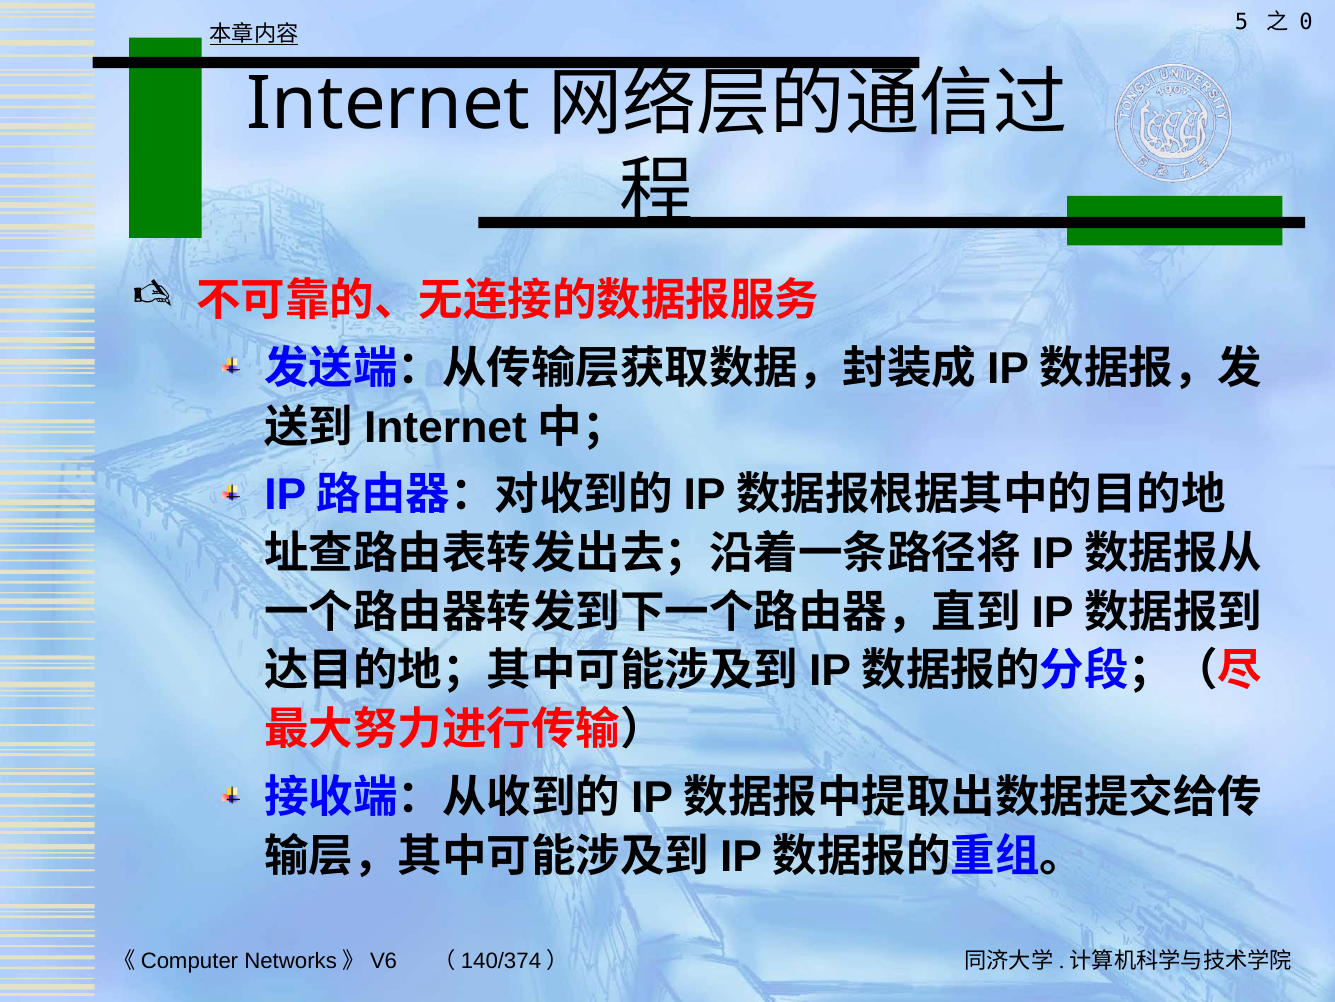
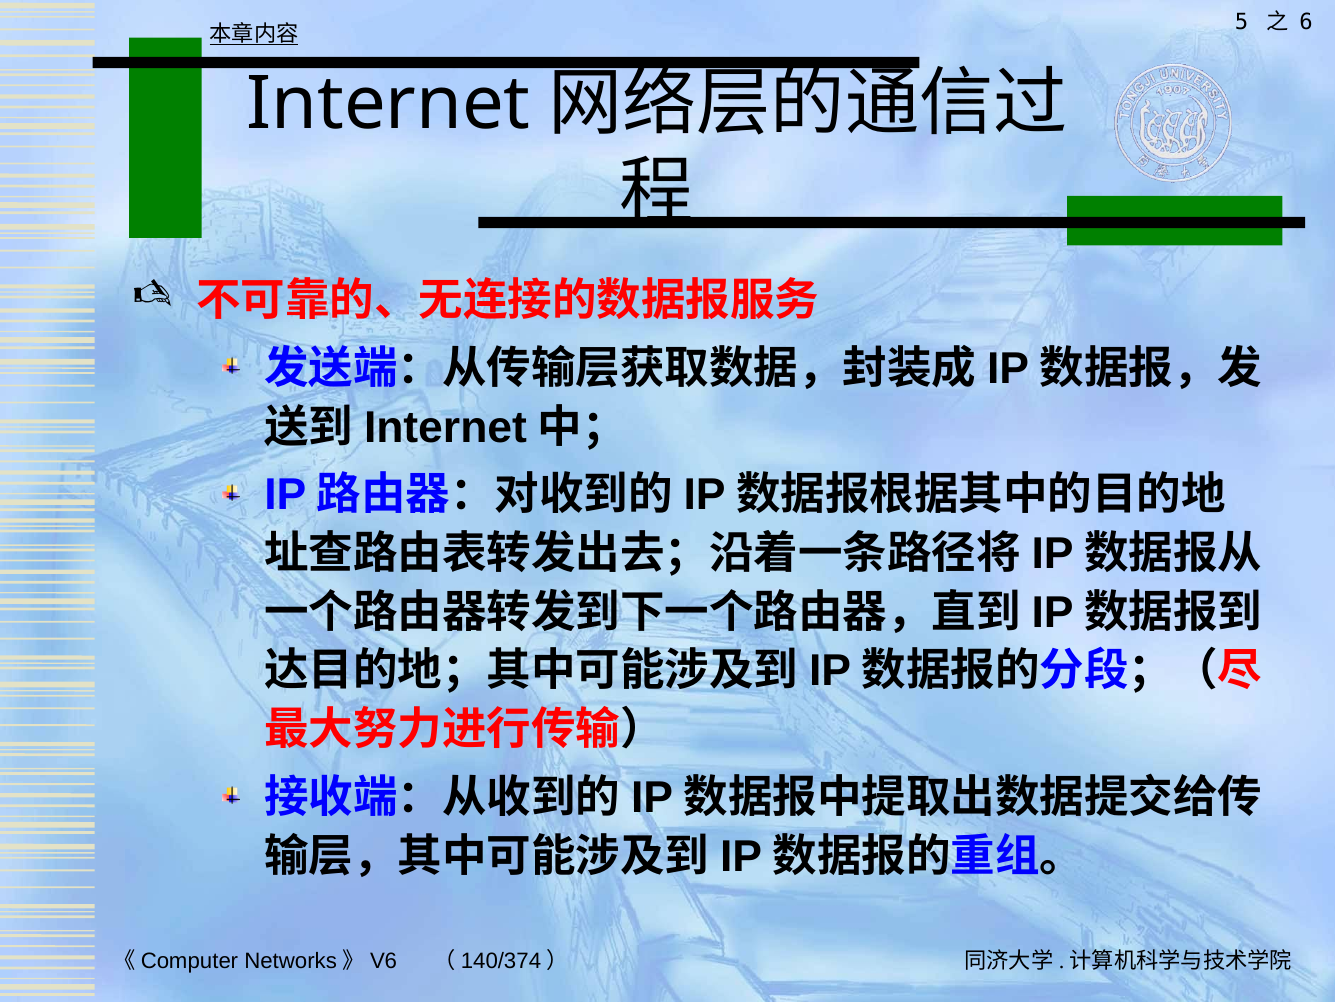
0: 0 -> 6 (1306, 22)
